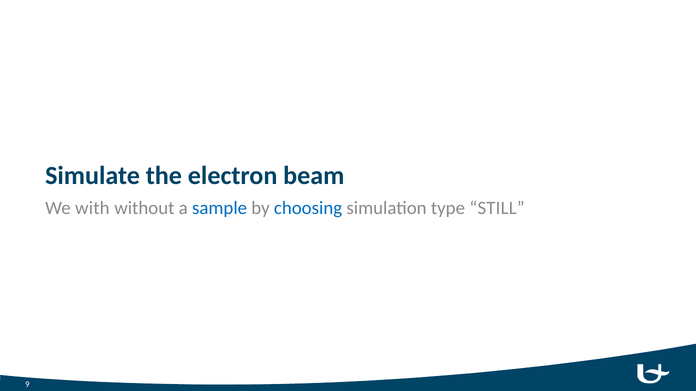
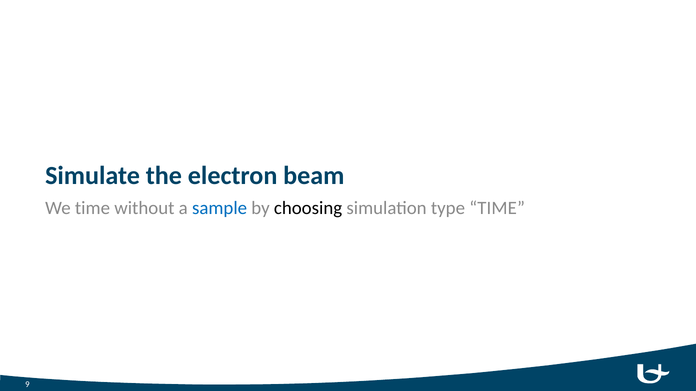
We with: with -> time (92, 208)
choosing colour: blue -> black (308, 208)
type STILL: STILL -> TIME (497, 208)
